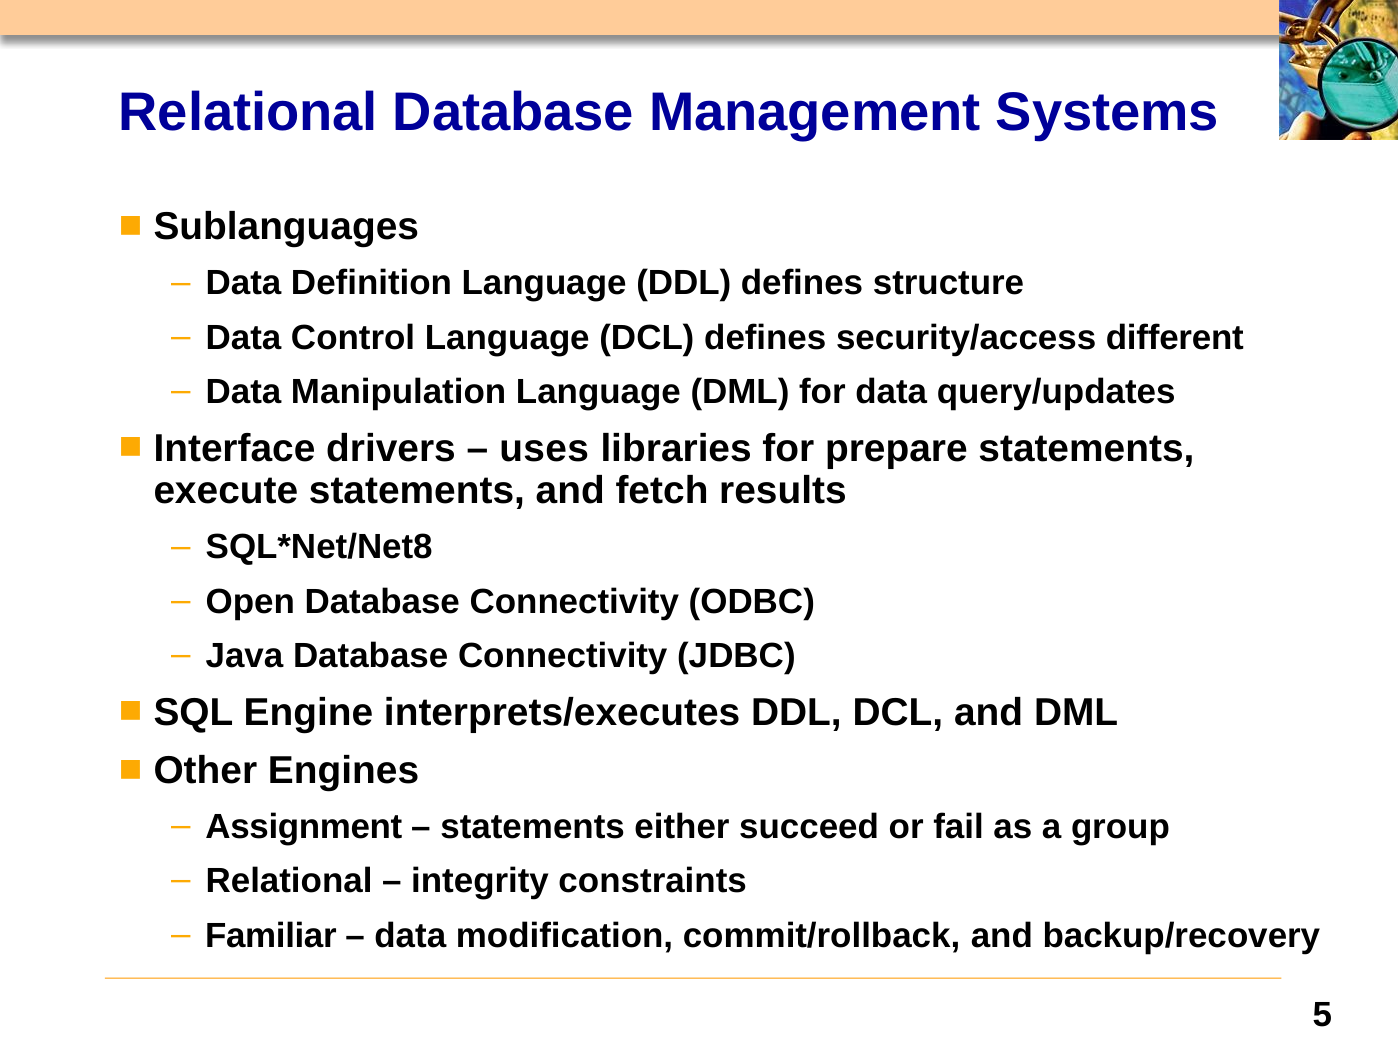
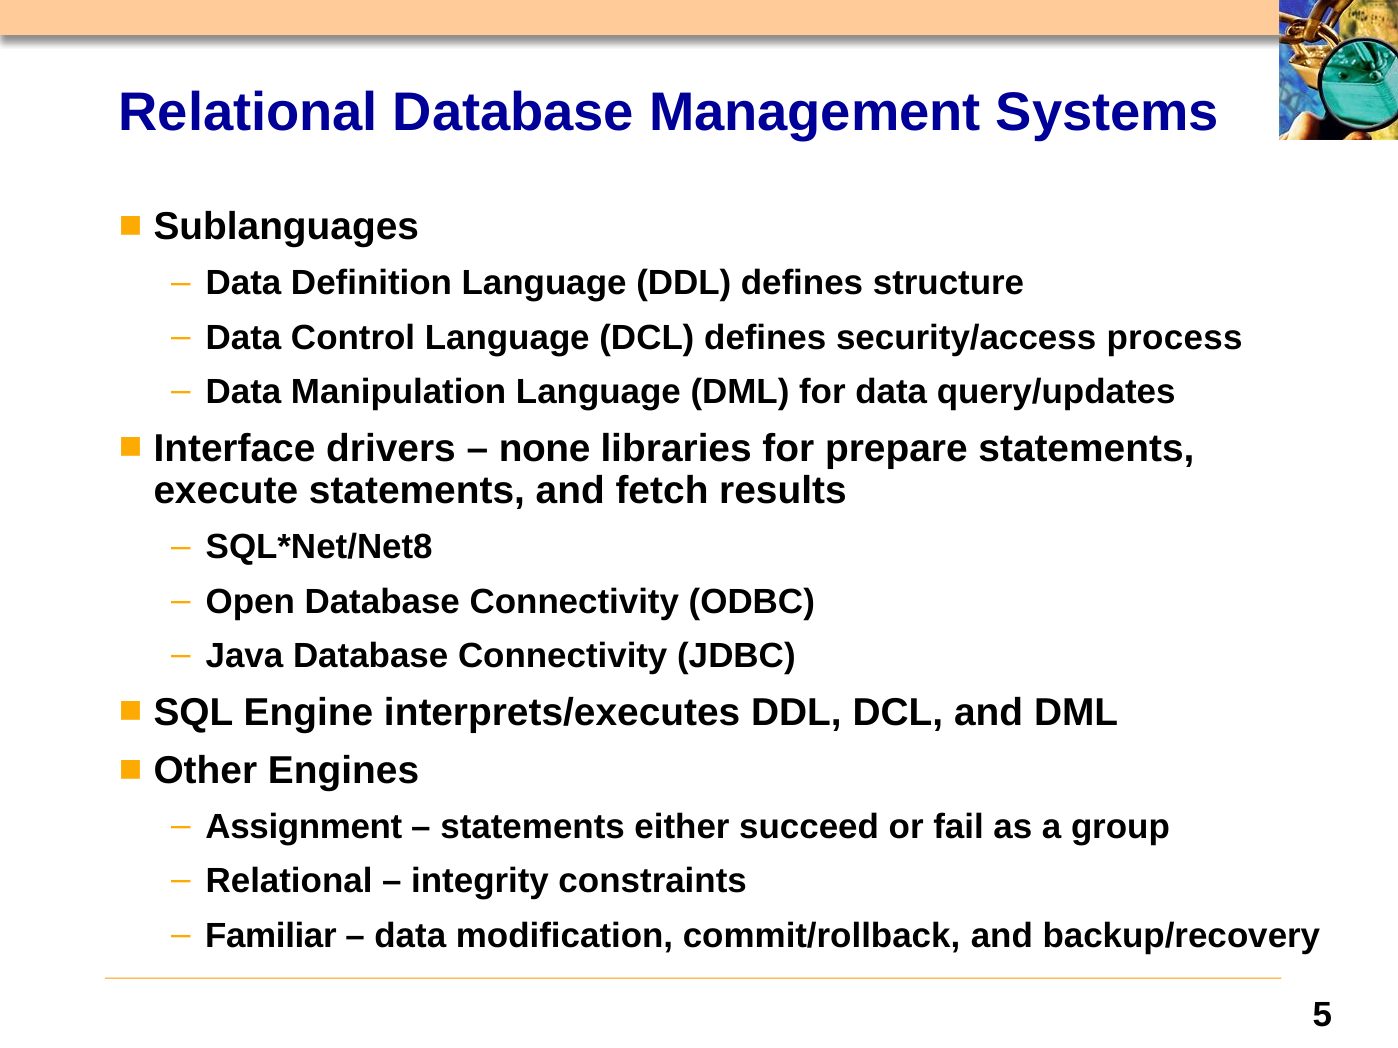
different: different -> process (1175, 338)
uses: uses -> none (545, 449)
